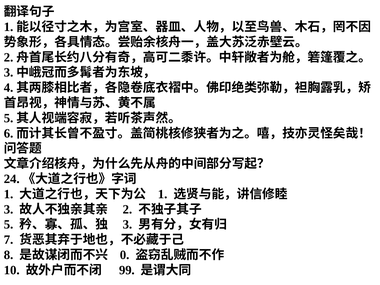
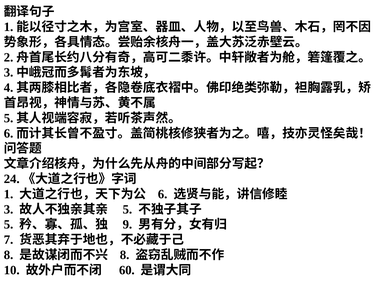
1: 1 -> 6 (163, 194)
2: 2 -> 5 (127, 209)
3: 3 -> 9 (127, 225)
0: 0 -> 8 (125, 255)
99: 99 -> 60 (127, 270)
